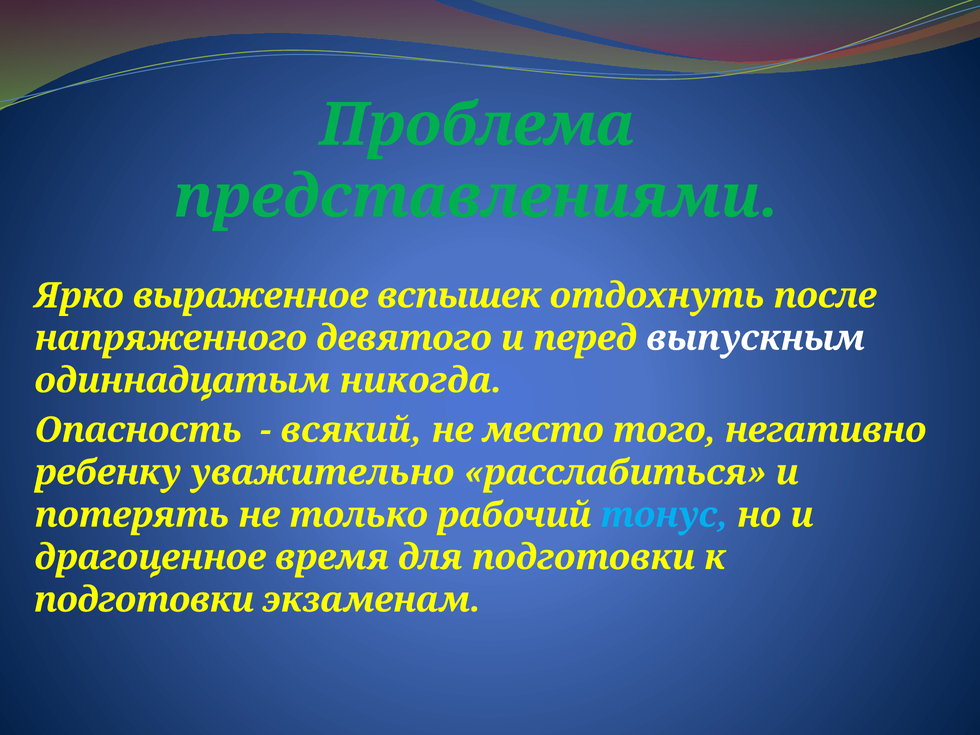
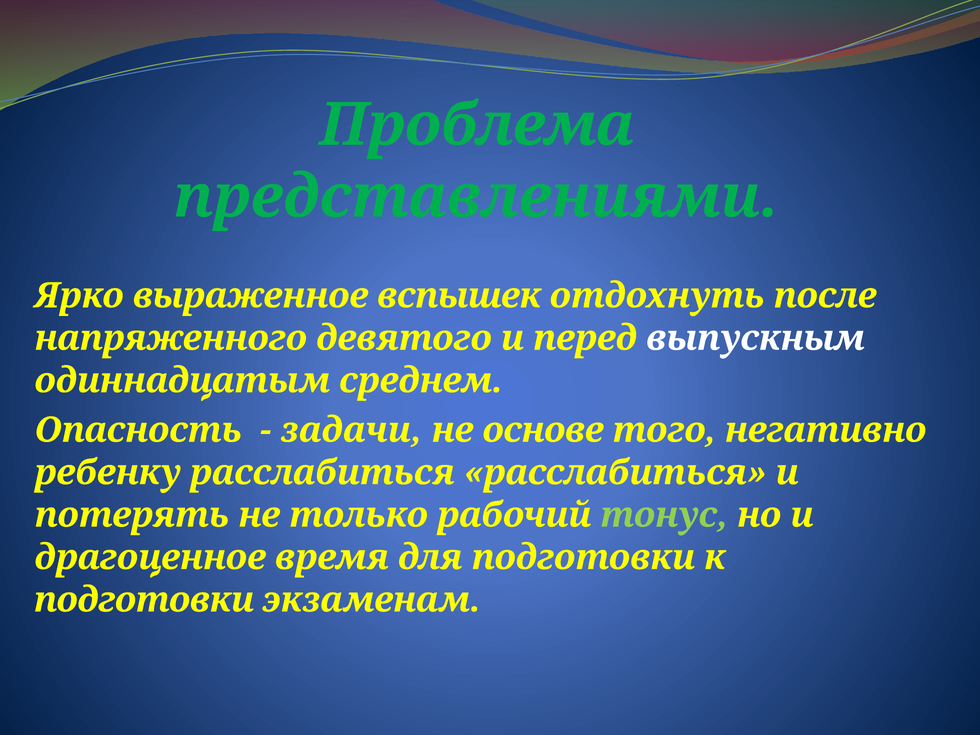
никогда: никогда -> среднем (421, 381)
всякий: всякий -> задачи (351, 430)
место: место -> основе (543, 430)
ребенку уважительно: уважительно -> расслабиться (322, 473)
тонус colour: light blue -> light green (664, 515)
